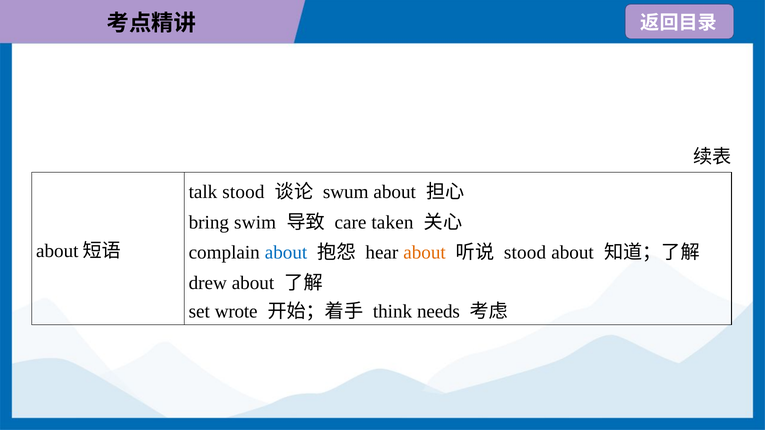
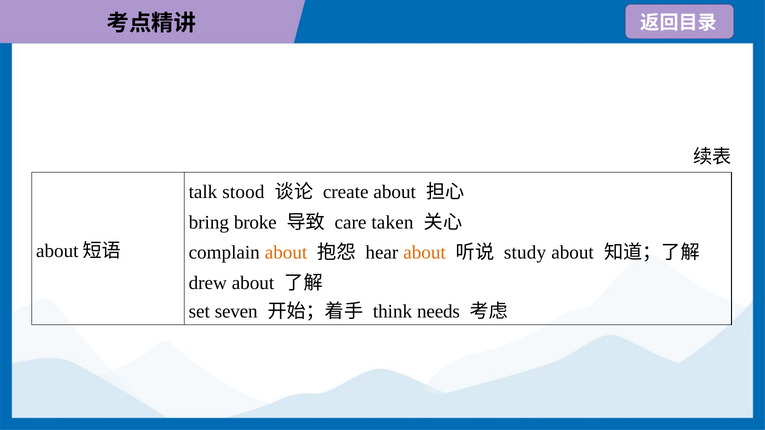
swum: swum -> create (346, 192)
swim: swim -> broke (255, 223)
about colour: blue -> orange (286, 253)
stood: stood -> study (525, 253)
wrote: wrote -> seven (236, 312)
